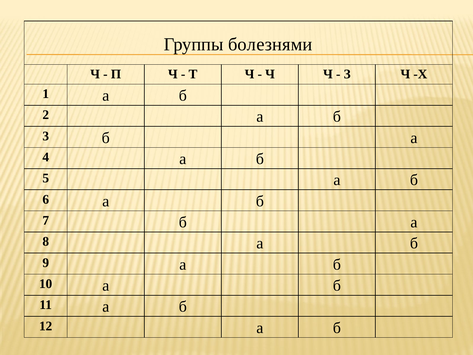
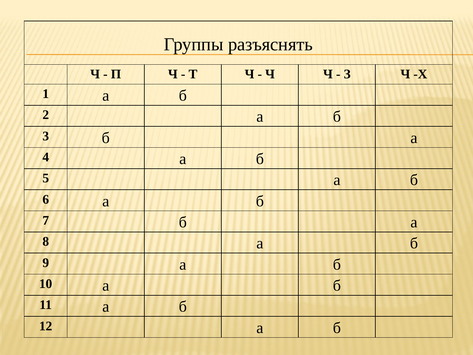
болезнями: болезнями -> разъяснять (270, 44)
